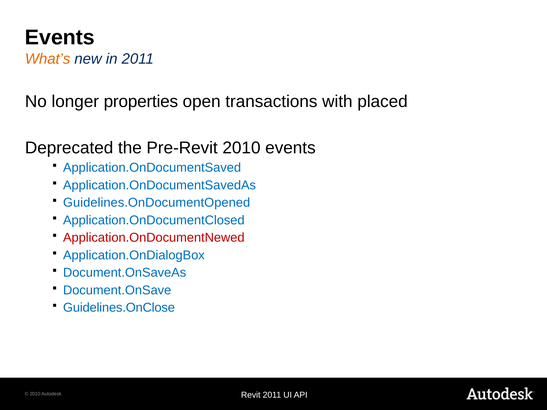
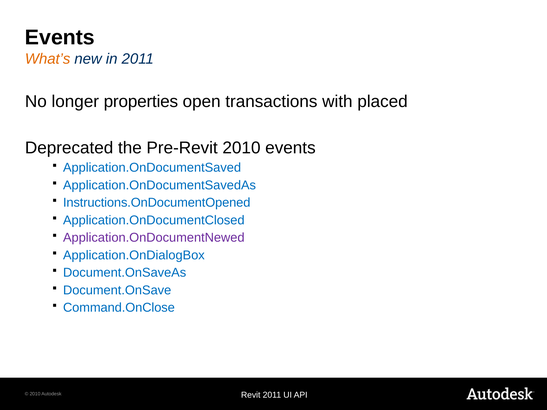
Guidelines.OnDocumentOpened: Guidelines.OnDocumentOpened -> Instructions.OnDocumentOpened (157, 203)
Application.OnDocumentNewed colour: red -> purple (154, 238)
Guidelines.OnClose: Guidelines.OnClose -> Command.OnClose (119, 308)
